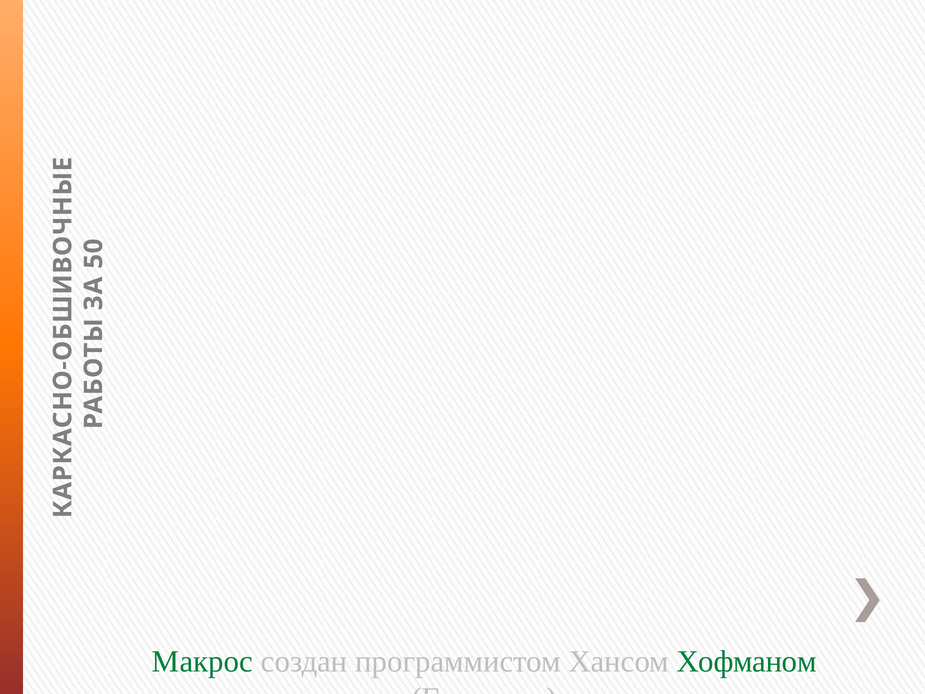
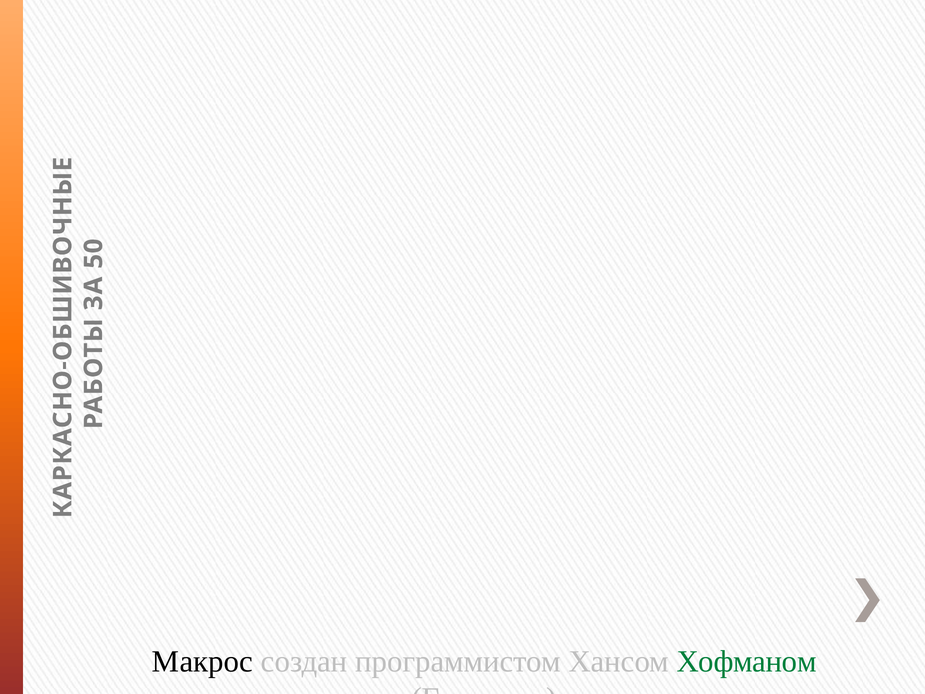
Макрос colour: green -> black (203, 661)
